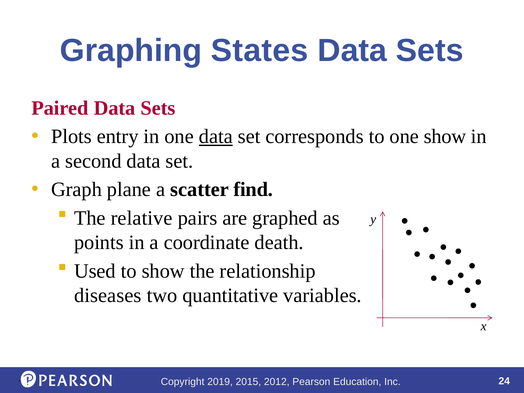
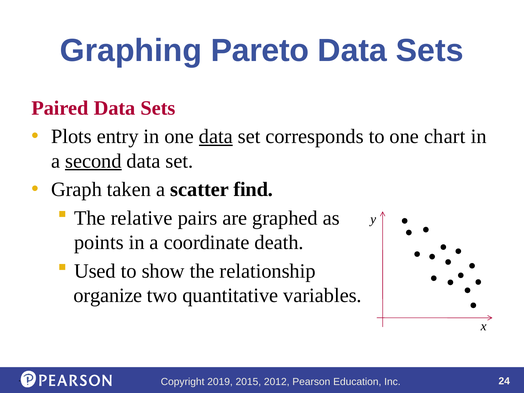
States: States -> Pareto (260, 51)
one show: show -> chart (445, 137)
second underline: none -> present (93, 161)
plane: plane -> taken (129, 190)
diseases: diseases -> organize (108, 296)
